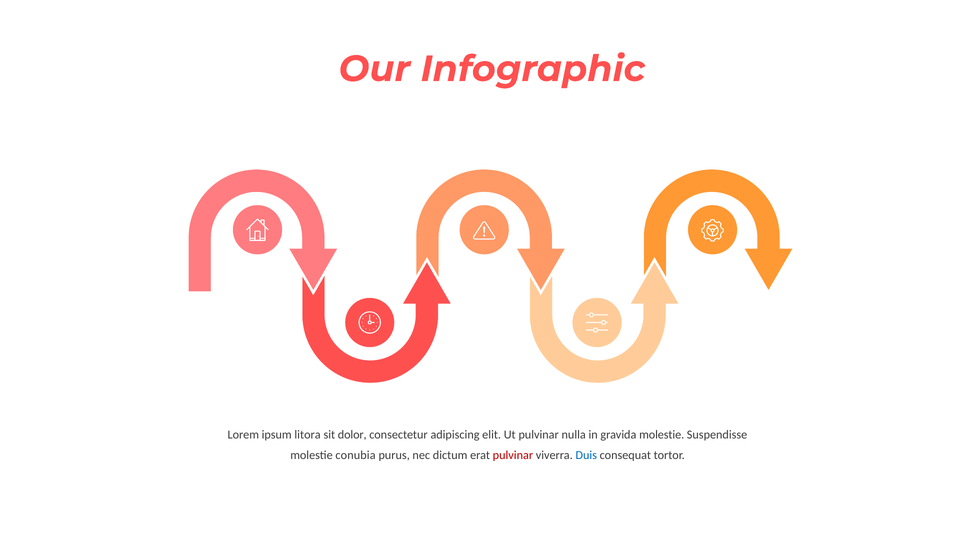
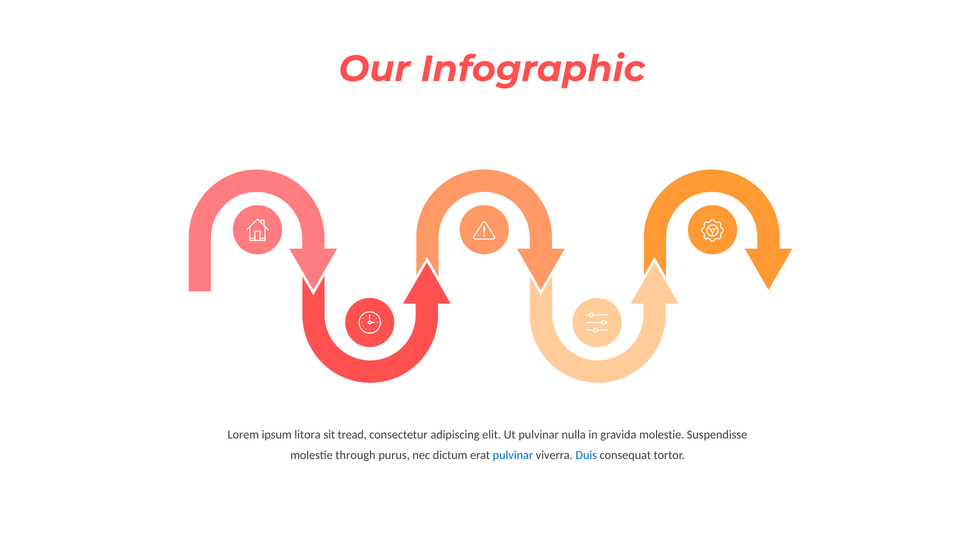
dolor: dolor -> tread (352, 435)
conubia: conubia -> through (356, 455)
pulvinar colour: red -> blue (513, 455)
